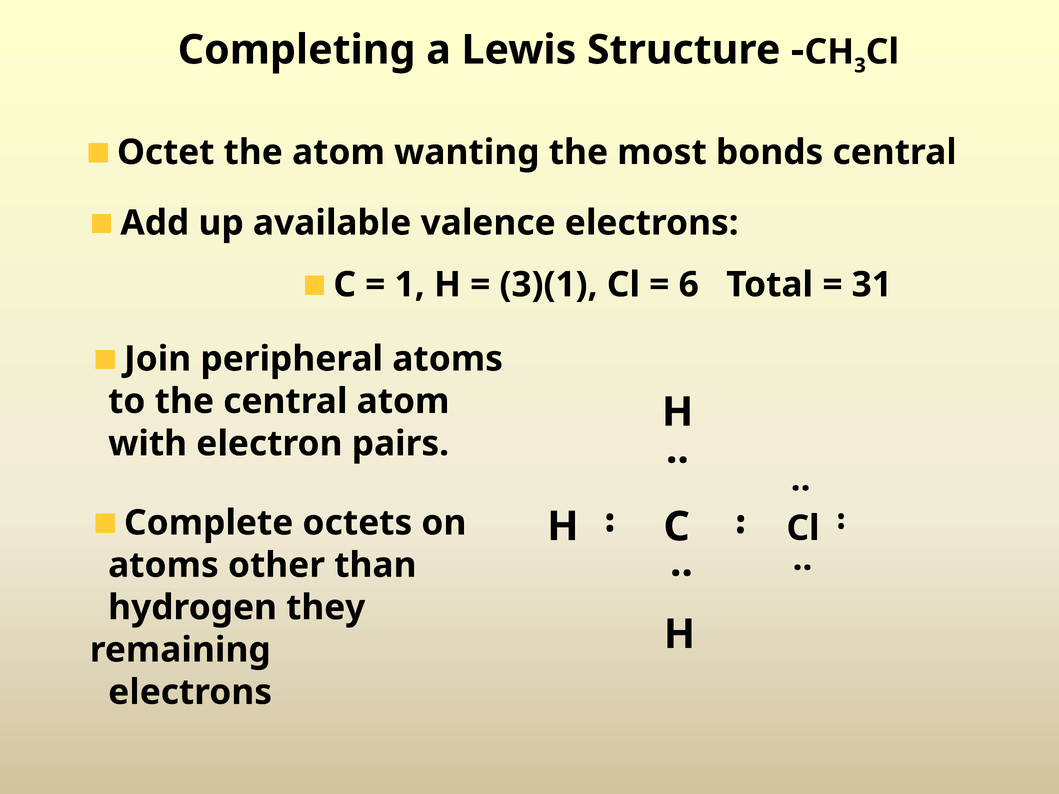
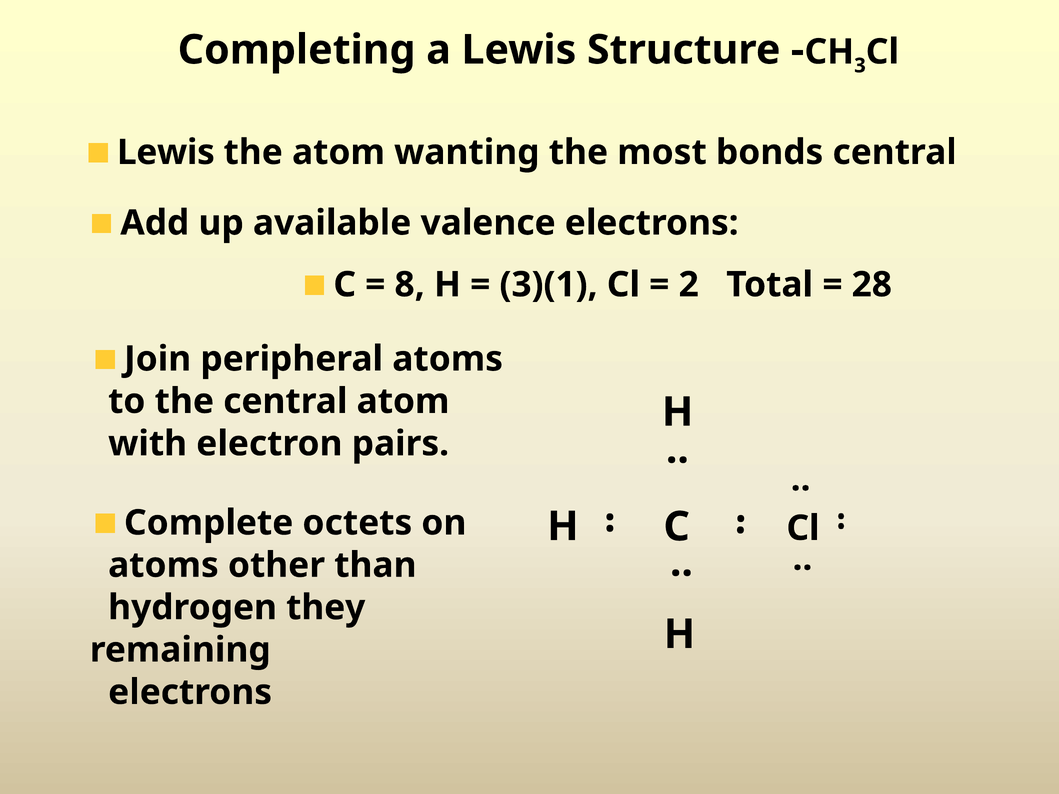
Octet: Octet -> Lewis (166, 152)
1: 1 -> 8 (410, 285)
6: 6 -> 2 (689, 285)
31: 31 -> 28 (872, 285)
